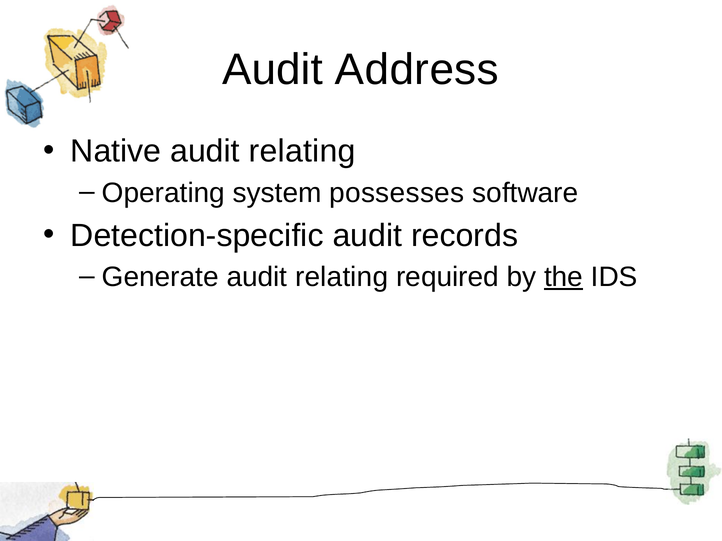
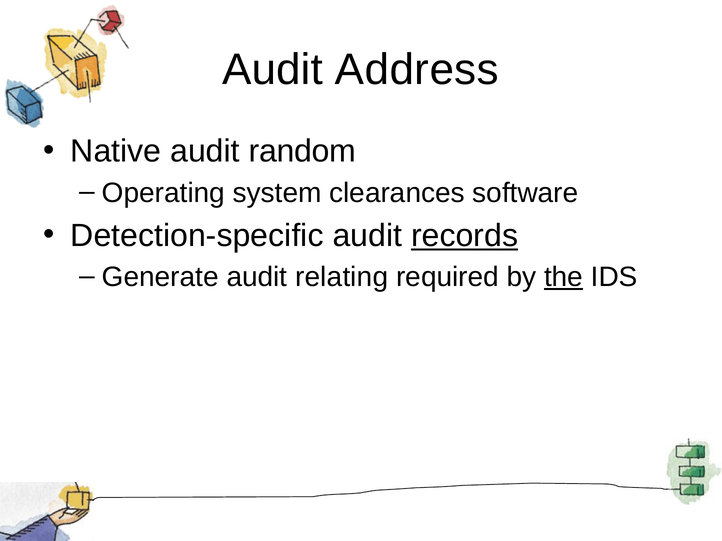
Native audit relating: relating -> random (302, 151)
possesses: possesses -> clearances (397, 193)
records underline: none -> present (465, 236)
